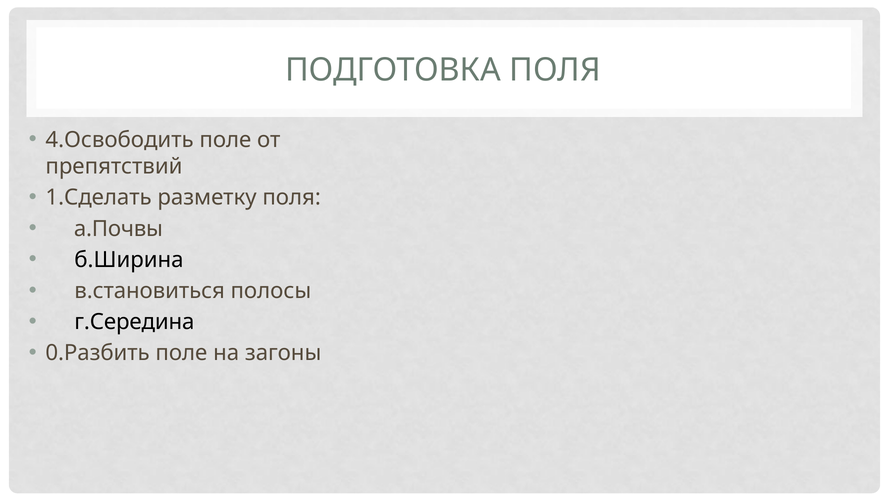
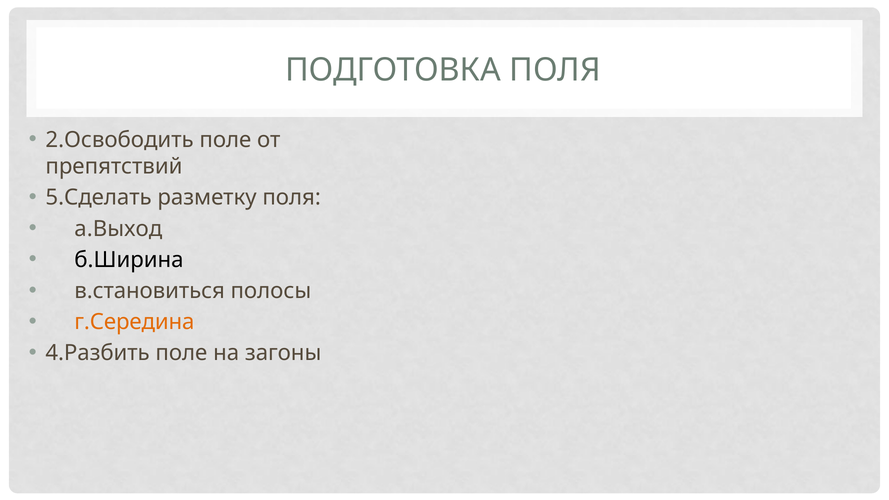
4.Освободить: 4.Освободить -> 2.Освободить (120, 140)
1.Сделать: 1.Сделать -> 5.Сделать (99, 198)
а.Почвы: а.Почвы -> а.Выход (118, 229)
г.Середина colour: black -> orange (134, 322)
0.Разбить: 0.Разбить -> 4.Разбить (98, 353)
